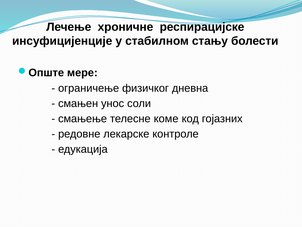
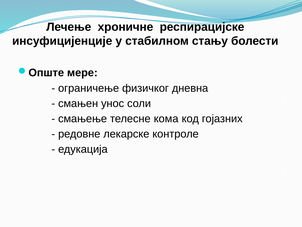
коме: коме -> кома (166, 118)
